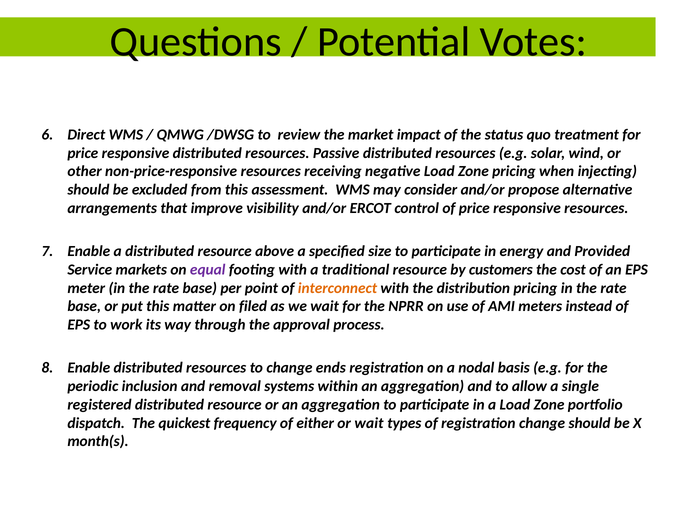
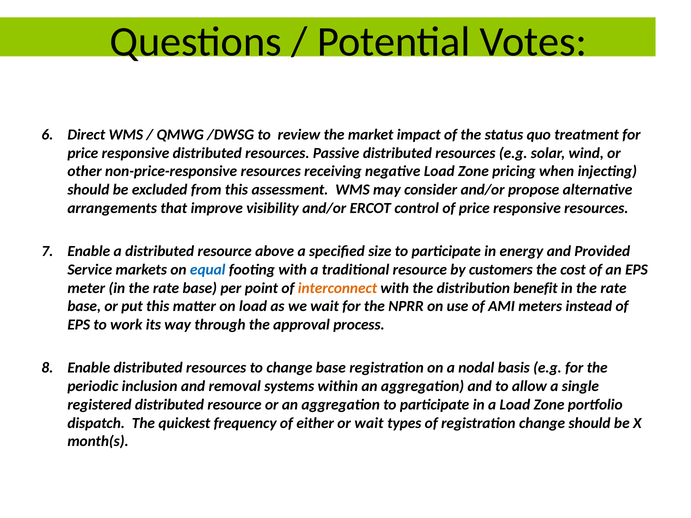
equal colour: purple -> blue (208, 270)
distribution pricing: pricing -> benefit (535, 288)
on filed: filed -> load (253, 307)
change ends: ends -> base (331, 368)
